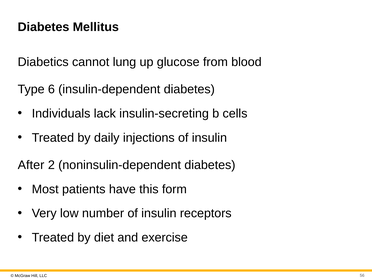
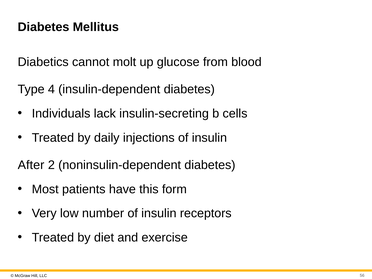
lung: lung -> molt (124, 62)
6: 6 -> 4 (51, 89)
